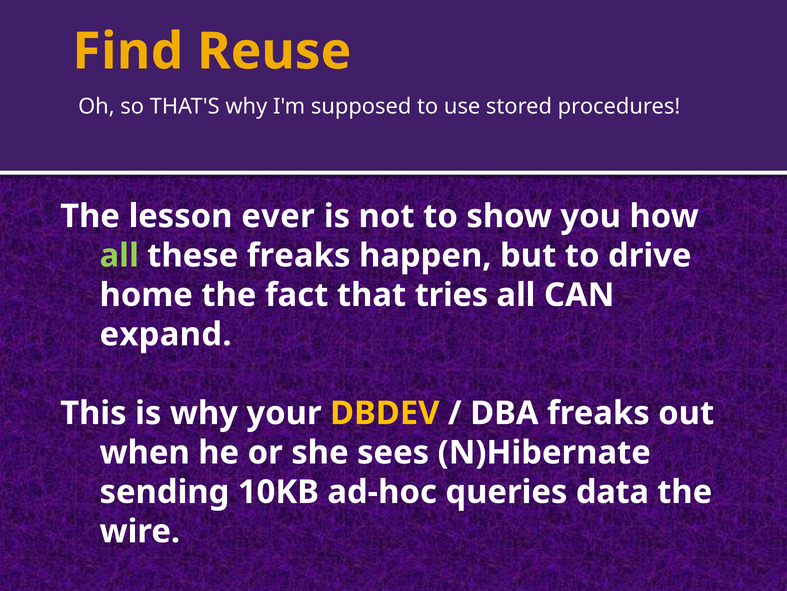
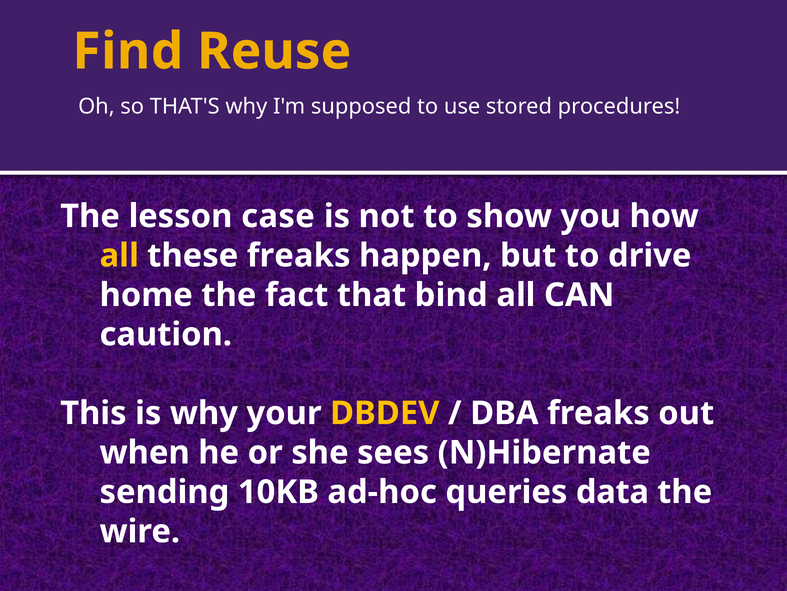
ever: ever -> case (278, 216)
all colour: light green -> yellow (119, 255)
tries: tries -> bind (451, 295)
expand: expand -> caution (166, 334)
